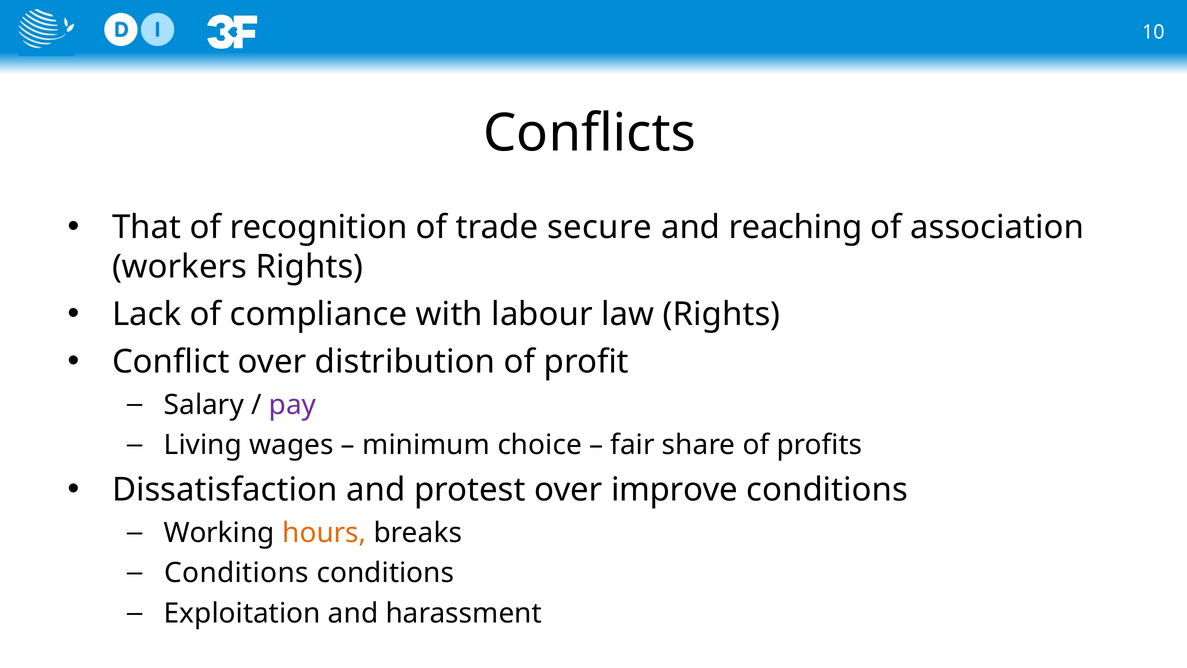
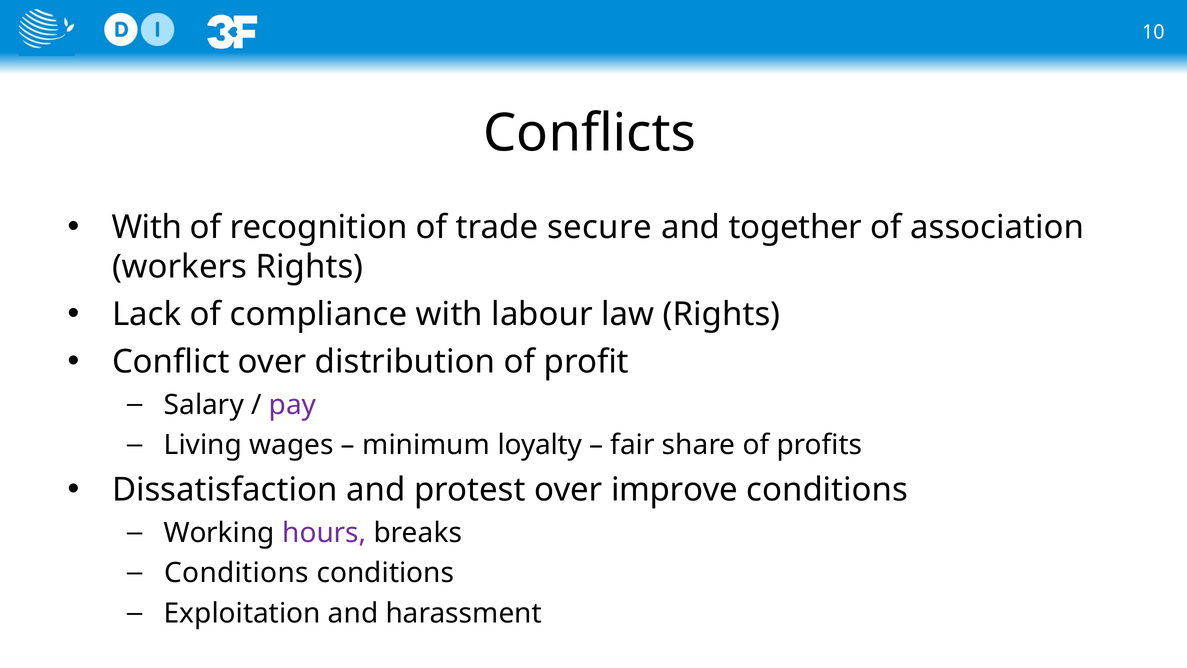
That: That -> With (147, 227)
reaching: reaching -> together (795, 227)
choice: choice -> loyalty (540, 445)
hours colour: orange -> purple (324, 533)
